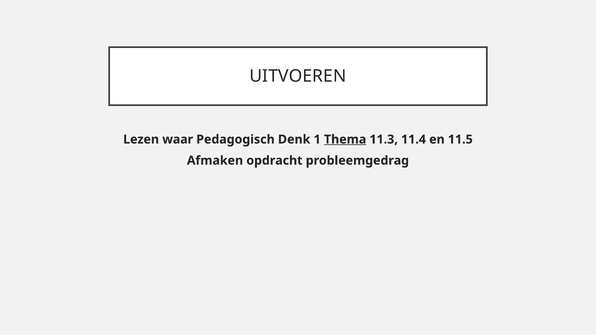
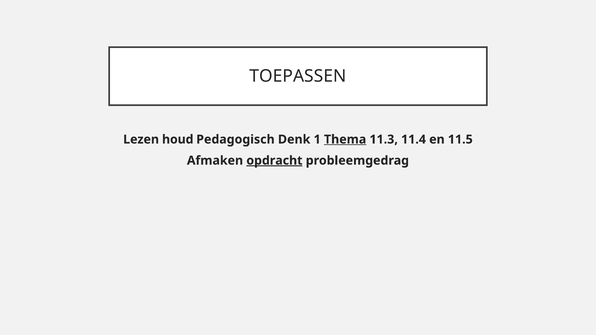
UITVOEREN: UITVOEREN -> TOEPASSEN (298, 76)
waar: waar -> houd (178, 140)
opdracht underline: none -> present (274, 161)
